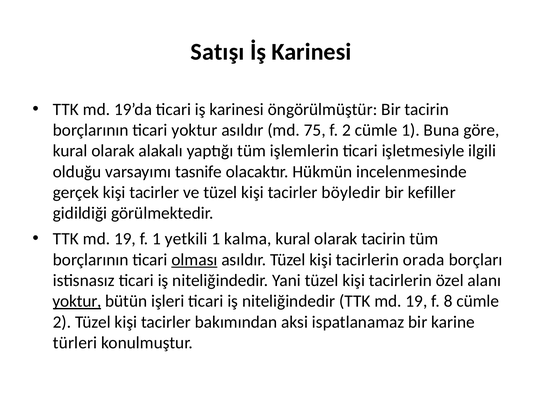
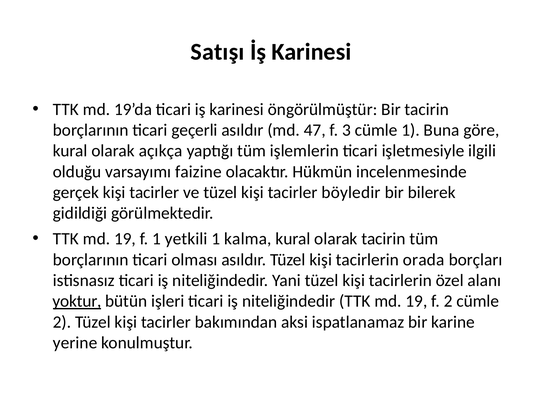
ticari yoktur: yoktur -> geçerli (195, 130)
75: 75 -> 47 (315, 130)
f 2: 2 -> 3 (346, 130)
alakalı: alakalı -> açıkça (161, 151)
tasnife: tasnife -> faizine (198, 171)
kefiller: kefiller -> bilerek (432, 192)
olması underline: present -> none (194, 259)
f 8: 8 -> 2 (448, 301)
türleri: türleri -> yerine (75, 342)
